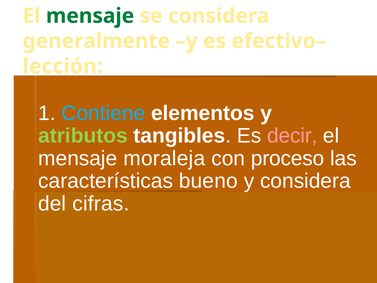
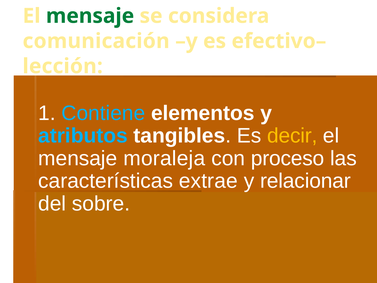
generalmente: generalmente -> comunicación (96, 41)
atributos colour: light green -> light blue (83, 136)
decir colour: pink -> yellow (292, 136)
bueno: bueno -> extrae (208, 181)
y considera: considera -> relacionar (305, 181)
cifras: cifras -> sobre (101, 204)
